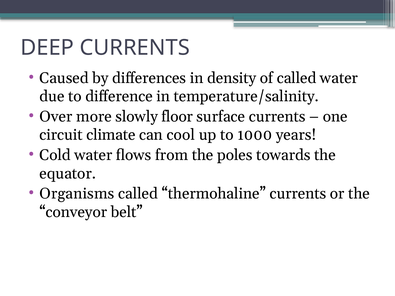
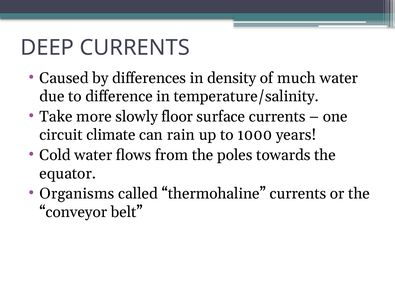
of called: called -> much (296, 78)
Over: Over -> Take (56, 117)
cool: cool -> rain (181, 135)
